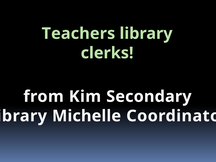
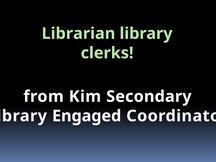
Teachers: Teachers -> Librarian (78, 34)
Michelle: Michelle -> Engaged (87, 116)
